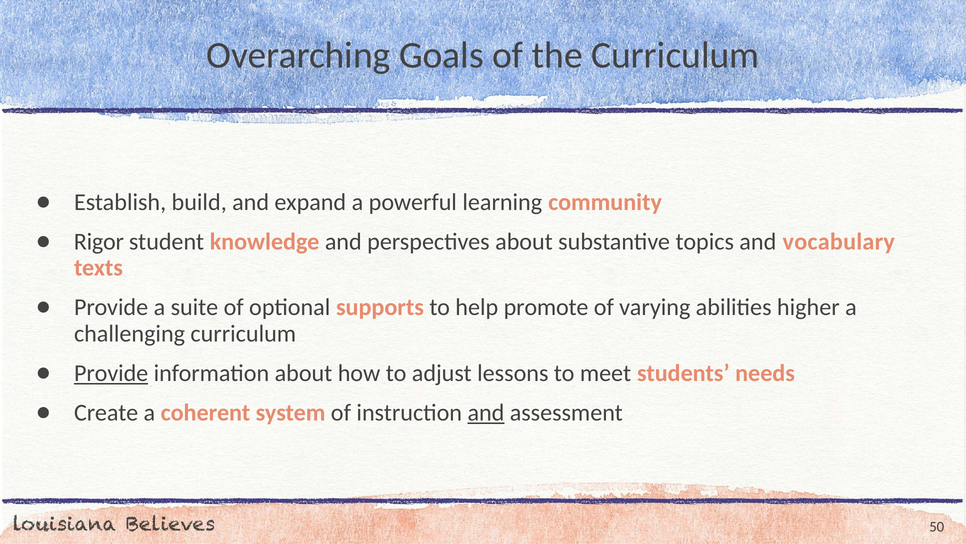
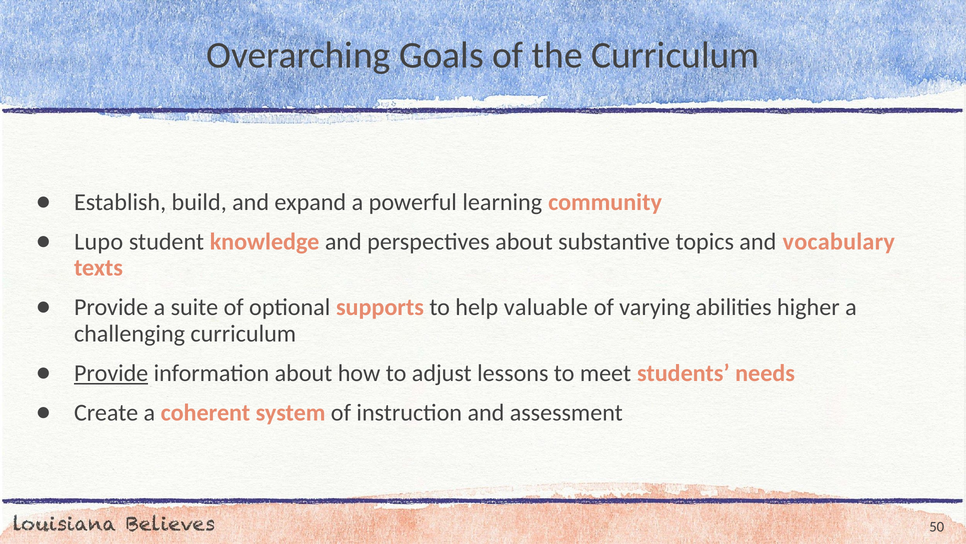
Rigor: Rigor -> Lupo (99, 242)
promote: promote -> valuable (546, 307)
and underline: present -> none (486, 412)
